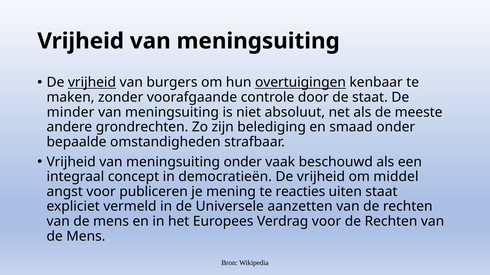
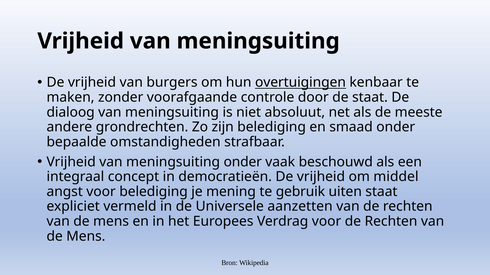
vrijheid underline: present -> none (92, 83)
minder: minder -> dialoog (71, 112)
voor publiceren: publiceren -> belediging (154, 192)
reacties: reacties -> gebruik (300, 192)
